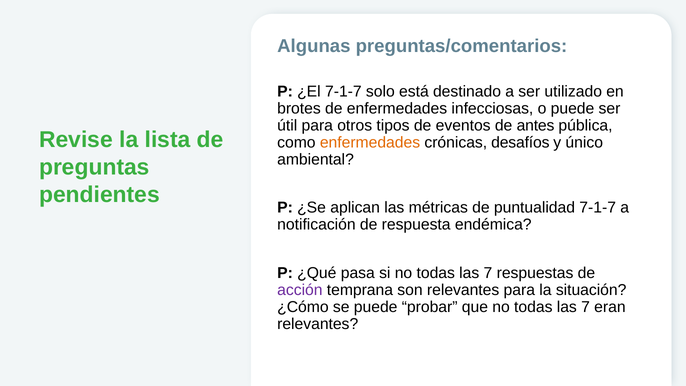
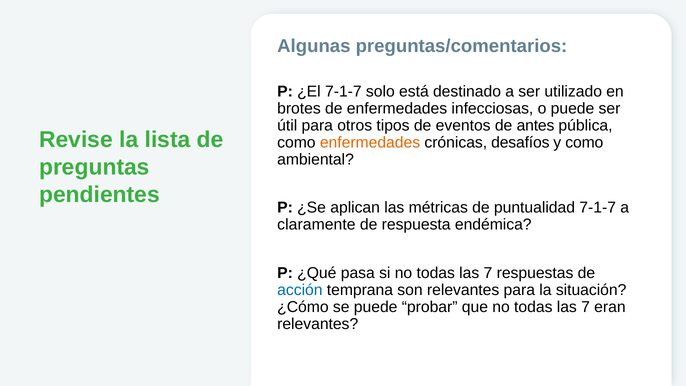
y único: único -> como (584, 143)
notificación: notificación -> claramente (316, 225)
acción colour: purple -> blue (300, 290)
